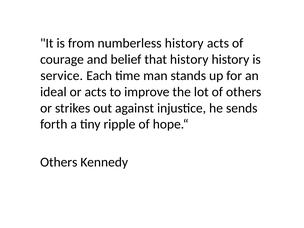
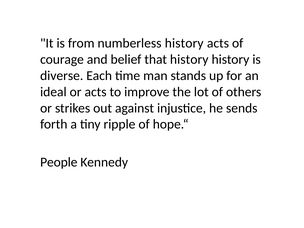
service: service -> diverse (62, 76)
Others: Others -> People (59, 162)
